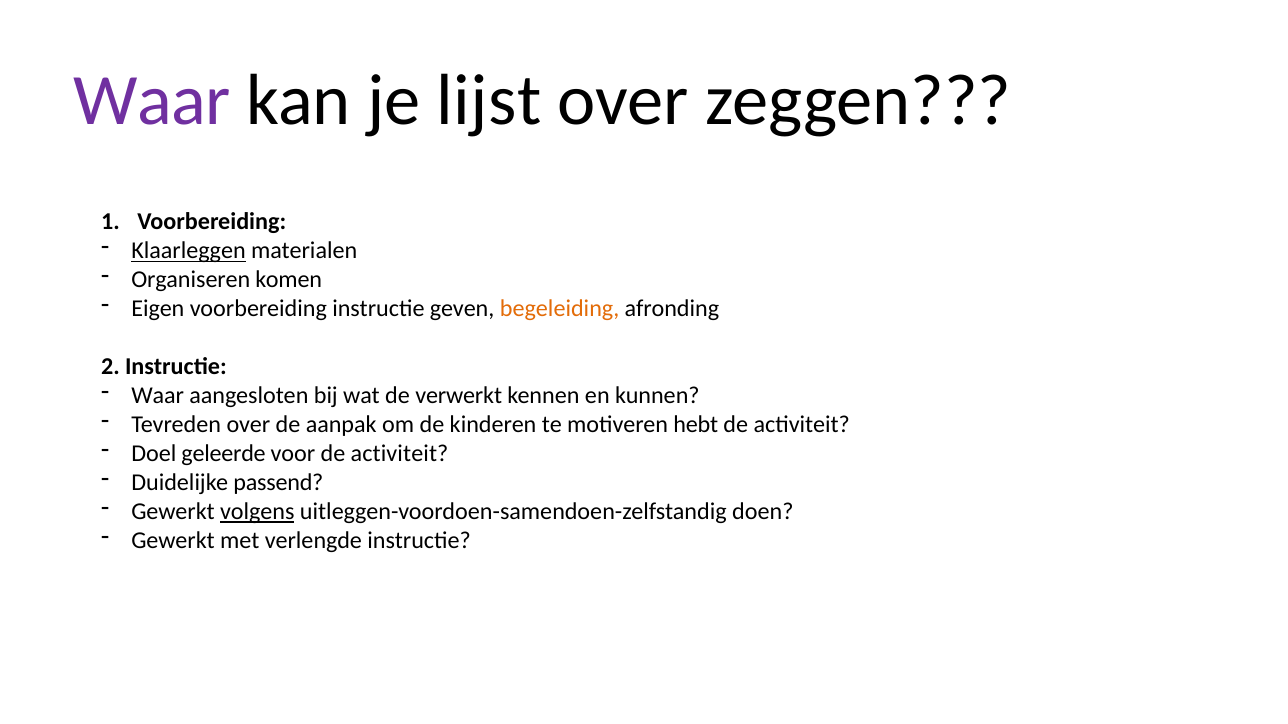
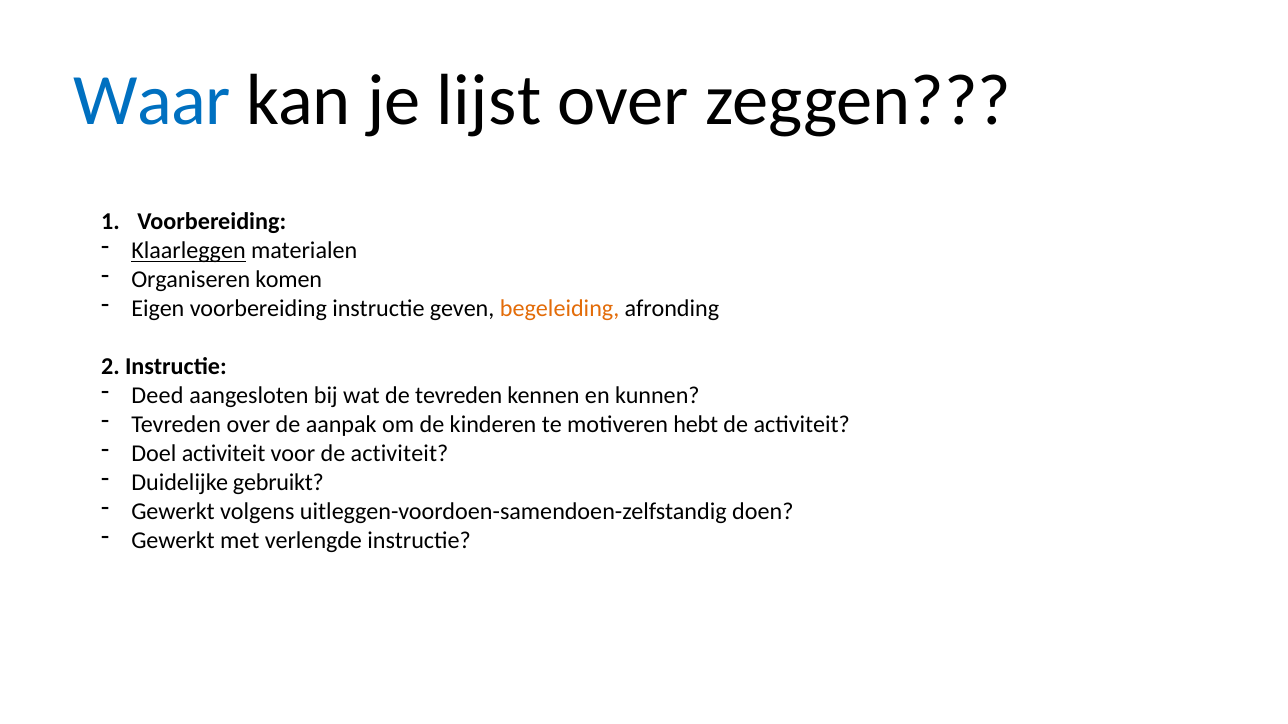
Waar colour: purple -> blue (152, 101)
Waar: Waar -> Deed (157, 396)
de verwerkt: verwerkt -> tevreden (459, 396)
Doel geleerde: geleerde -> activiteit (224, 454)
passend: passend -> gebruikt (278, 483)
volgens underline: present -> none (257, 512)
